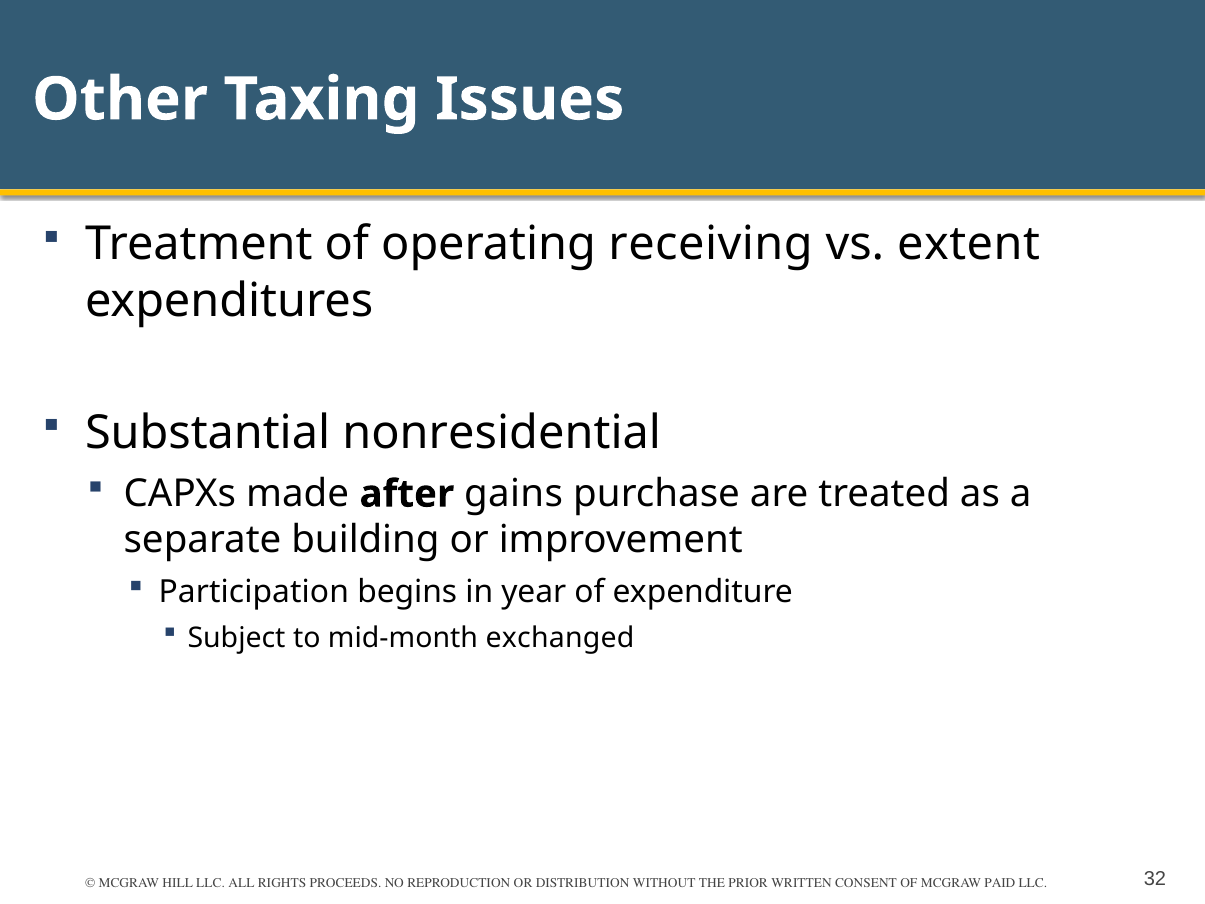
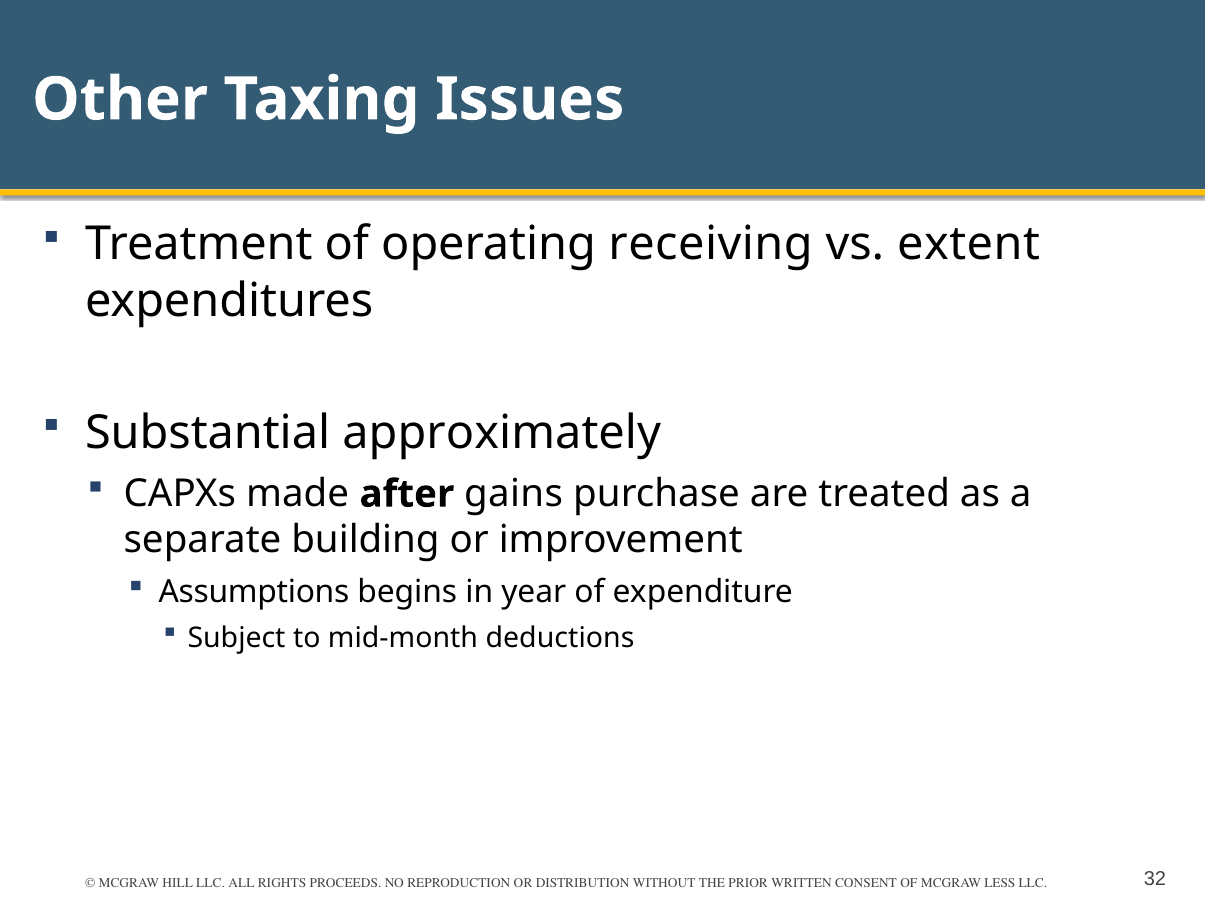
nonresidential: nonresidential -> approximately (502, 433)
Participation: Participation -> Assumptions (254, 592)
exchanged: exchanged -> deductions (560, 638)
PAID: PAID -> LESS (1000, 883)
